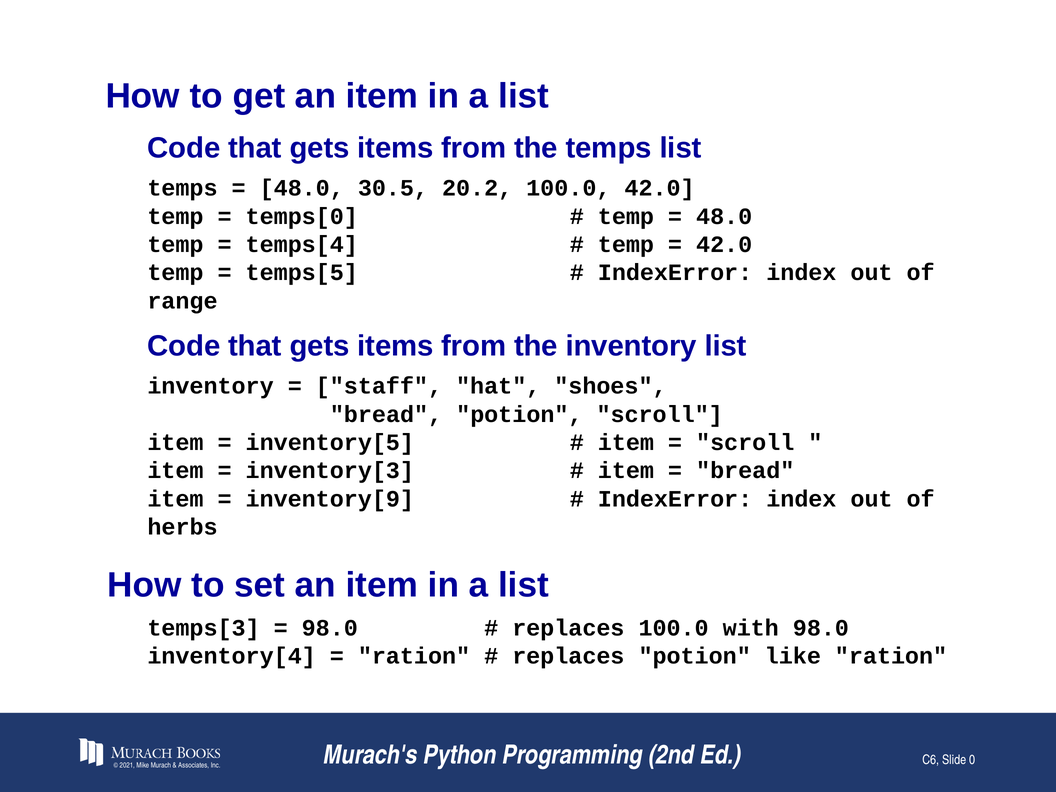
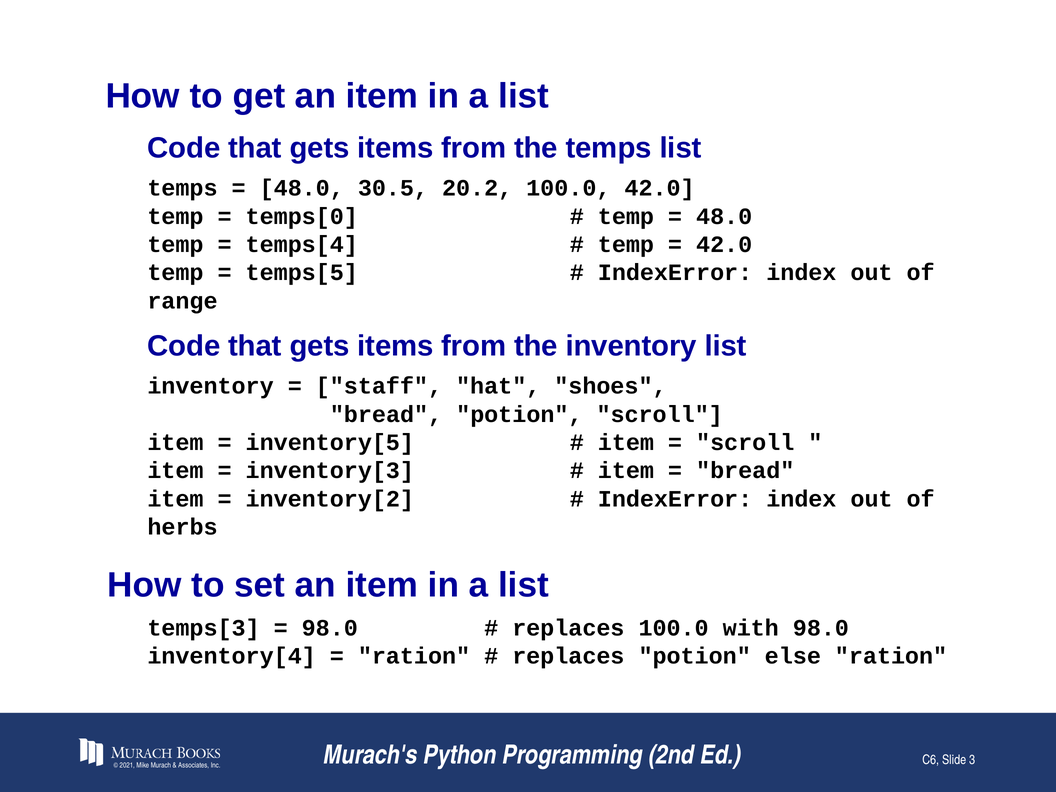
inventory[9: inventory[9 -> inventory[2 (330, 499)
like: like -> else (793, 656)
0: 0 -> 3 (972, 760)
